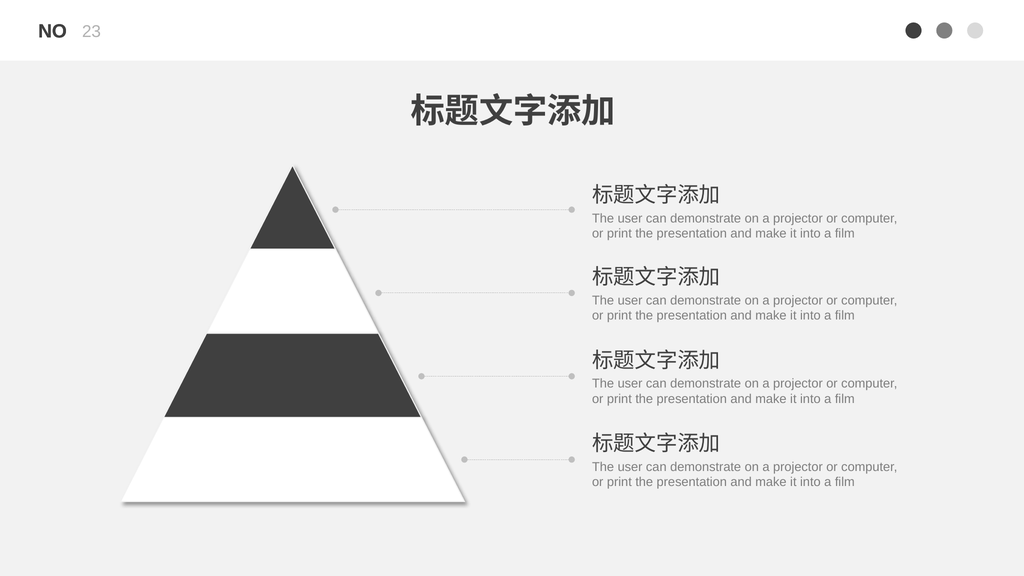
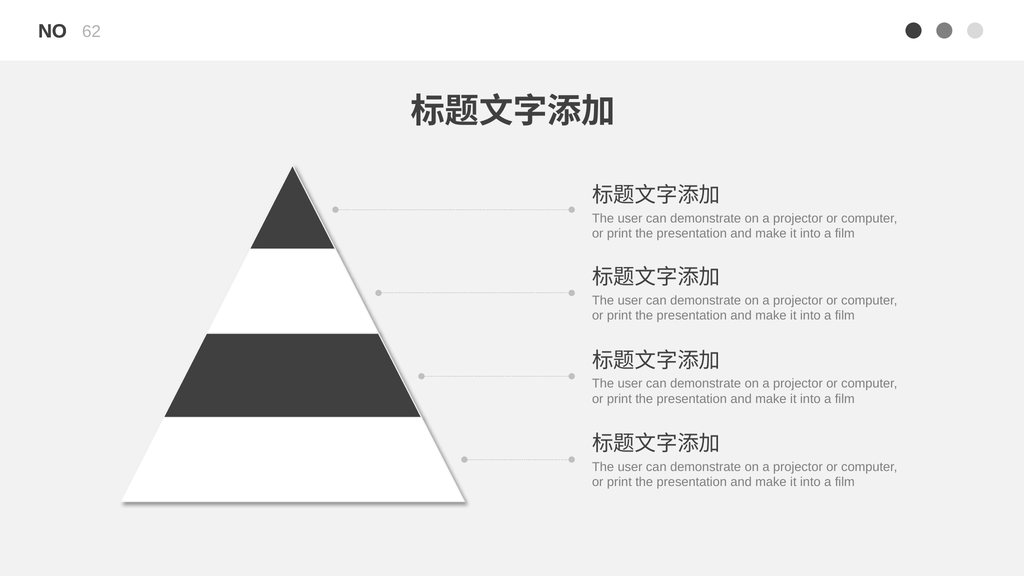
23: 23 -> 62 (91, 32)
